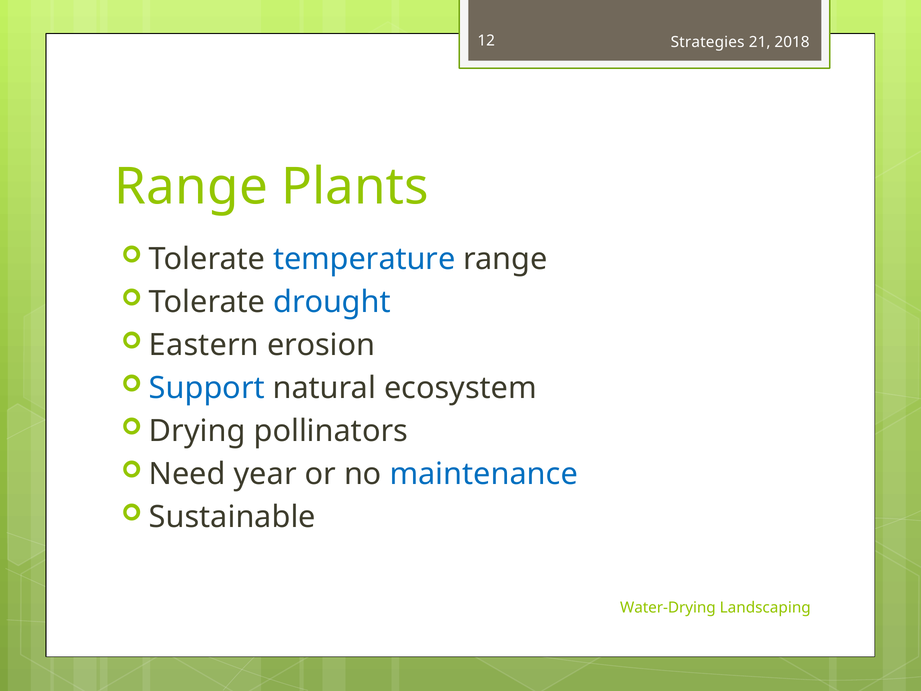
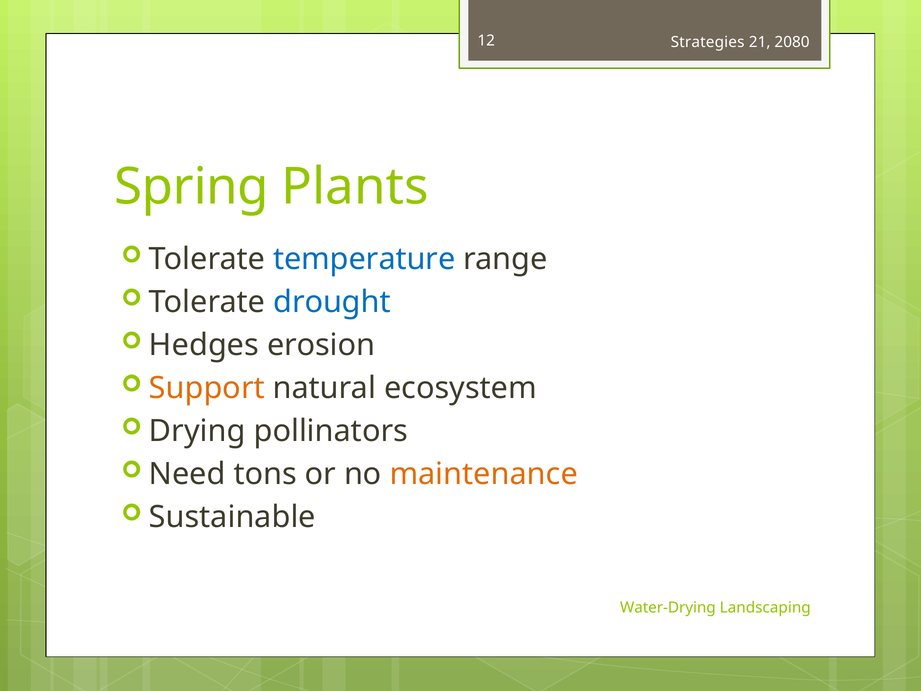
2018: 2018 -> 2080 (792, 42)
Range: Range -> Spring (192, 187)
Eastern: Eastern -> Hedges (204, 345)
Support colour: blue -> orange (207, 388)
year: year -> tons (265, 474)
maintenance colour: blue -> orange (484, 474)
